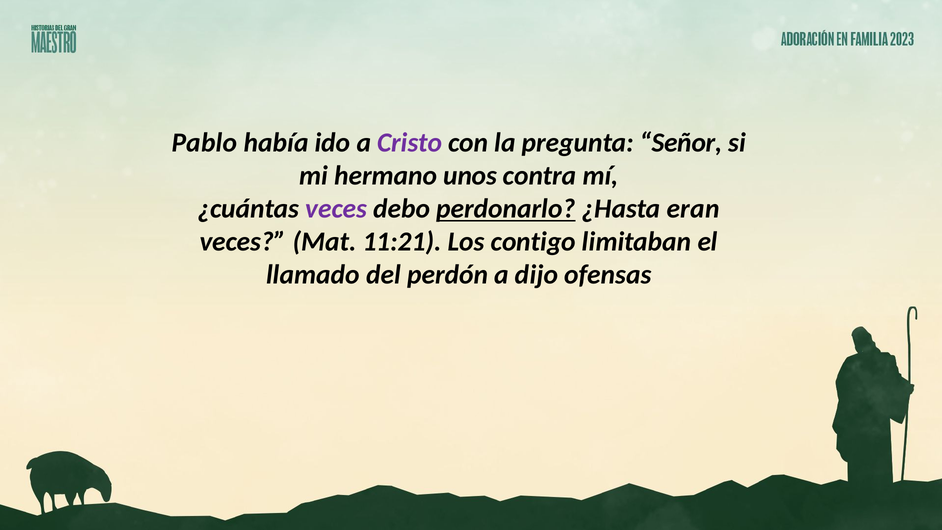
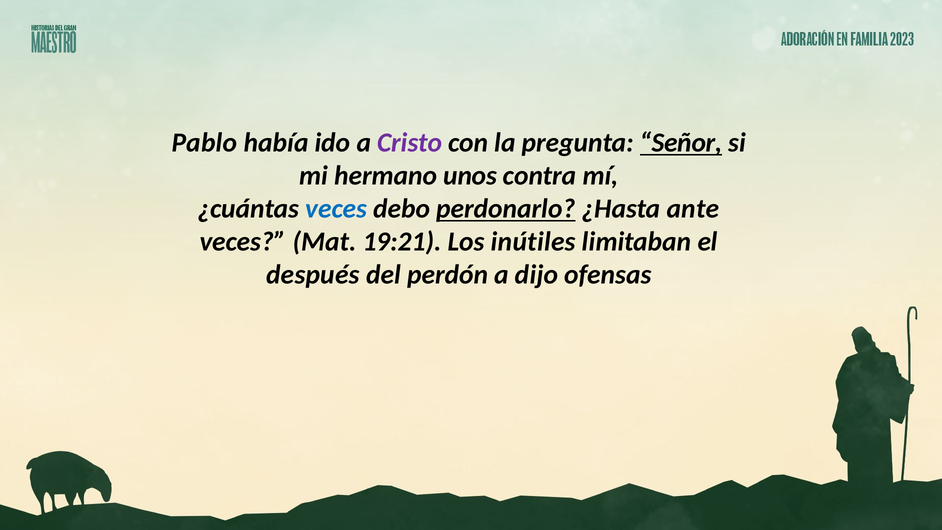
Señor underline: none -> present (681, 143)
veces colour: purple -> blue (336, 209)
eran: eran -> ante (693, 209)
11:21: 11:21 -> 19:21 (402, 242)
contigo: contigo -> inútiles (533, 242)
llamado: llamado -> después (313, 275)
